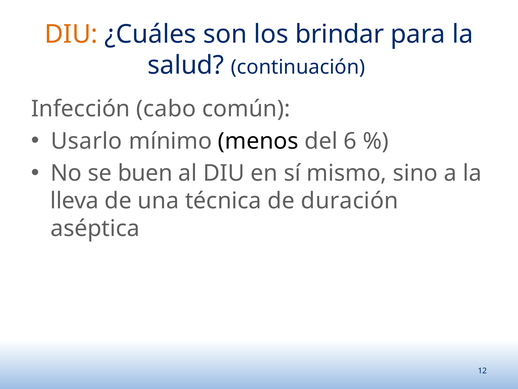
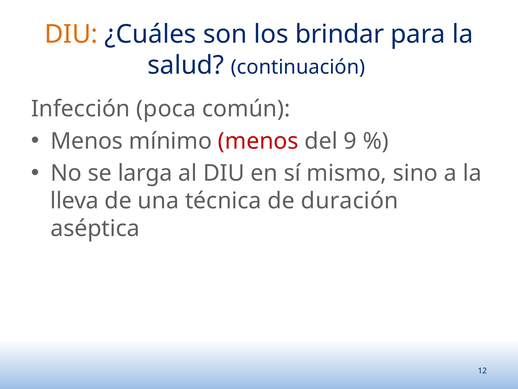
cabo: cabo -> poca (166, 109)
Usarlo: Usarlo -> Menos (87, 141)
menos colour: black -> red (258, 141)
6: 6 -> 9 (350, 141)
buen: buen -> larga (145, 173)
